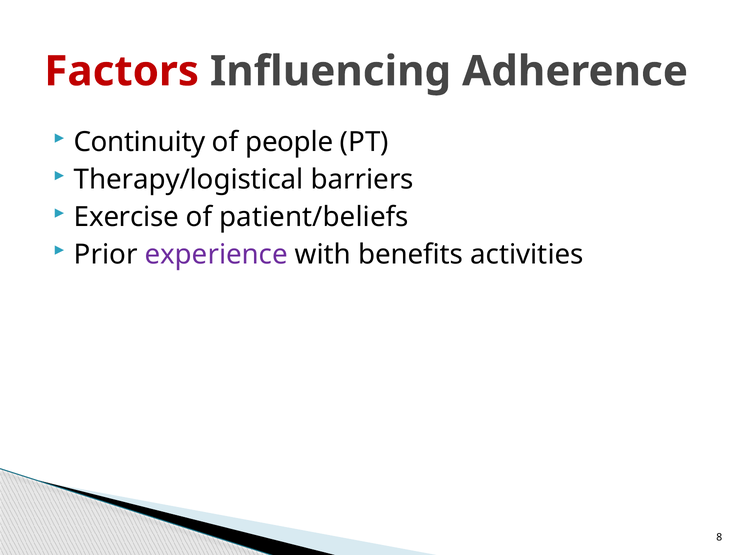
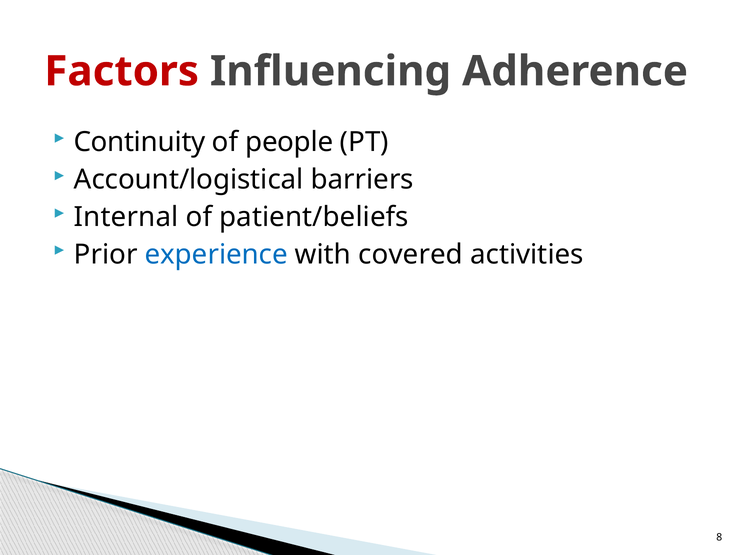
Therapy/logistical: Therapy/logistical -> Account/logistical (189, 180)
Exercise: Exercise -> Internal (126, 217)
experience colour: purple -> blue (216, 254)
benefits: benefits -> covered (411, 254)
